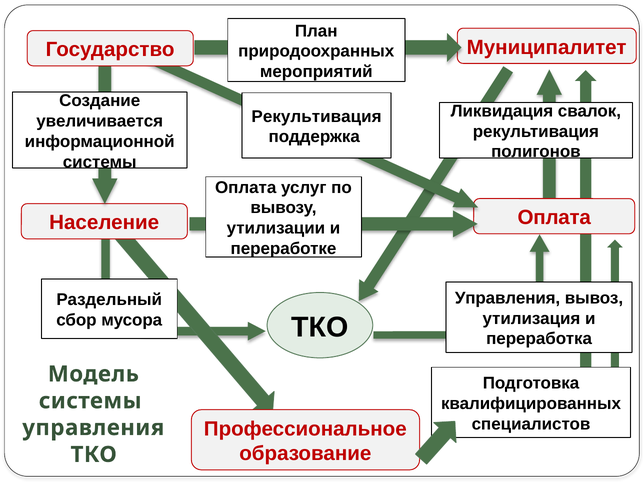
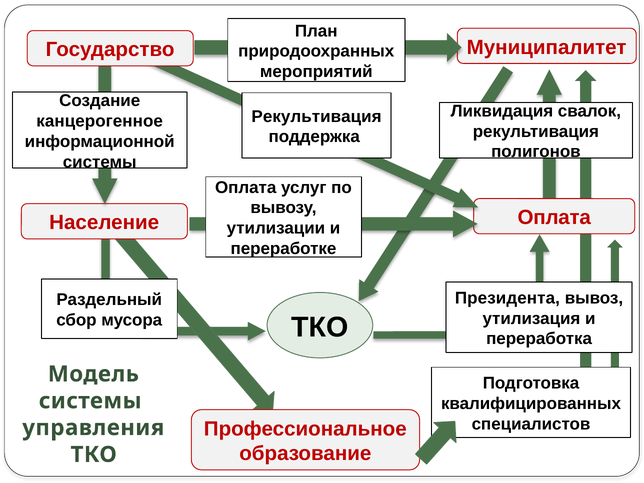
увеличивается: увеличивается -> канцерогенное (100, 121)
Управления: Управления -> Президента (507, 298)
